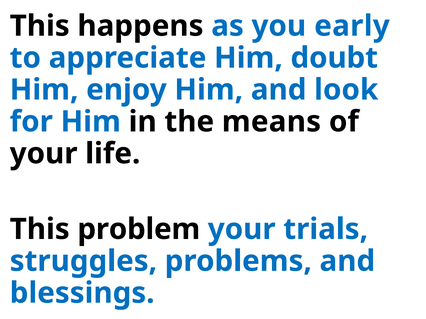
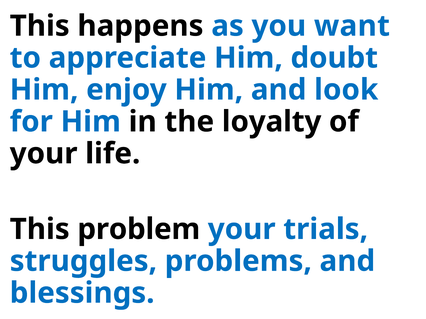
early: early -> want (352, 26)
means: means -> loyalty (272, 122)
